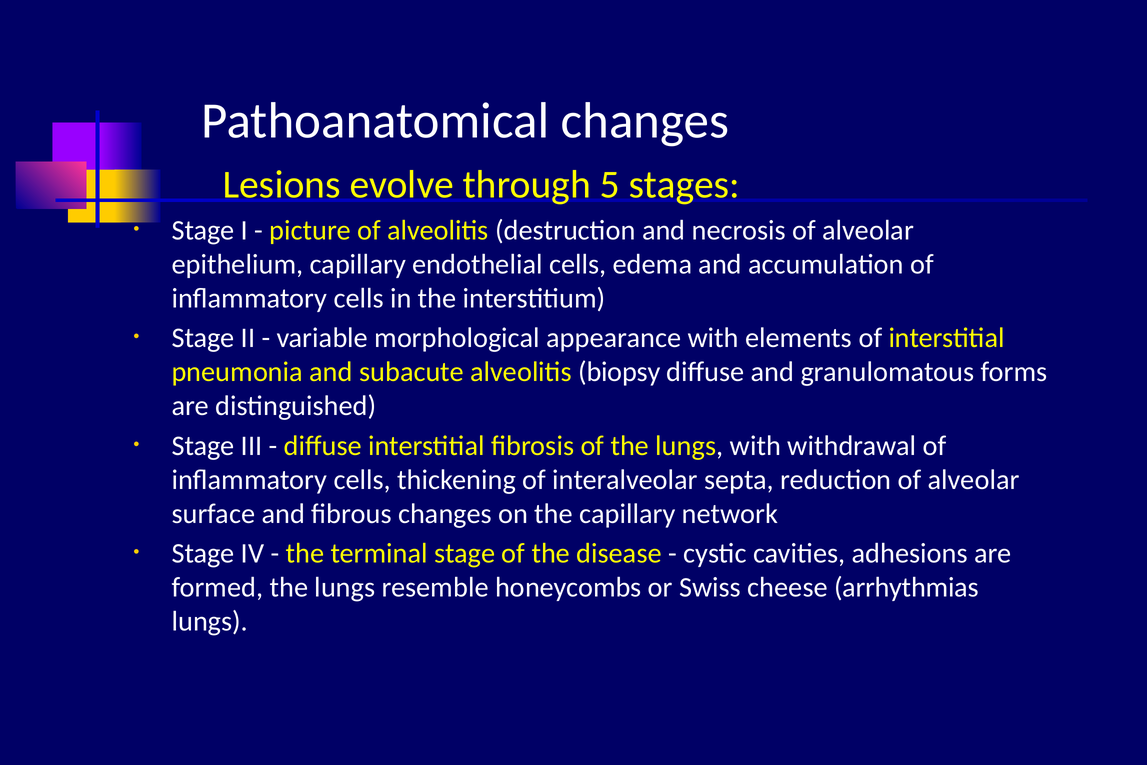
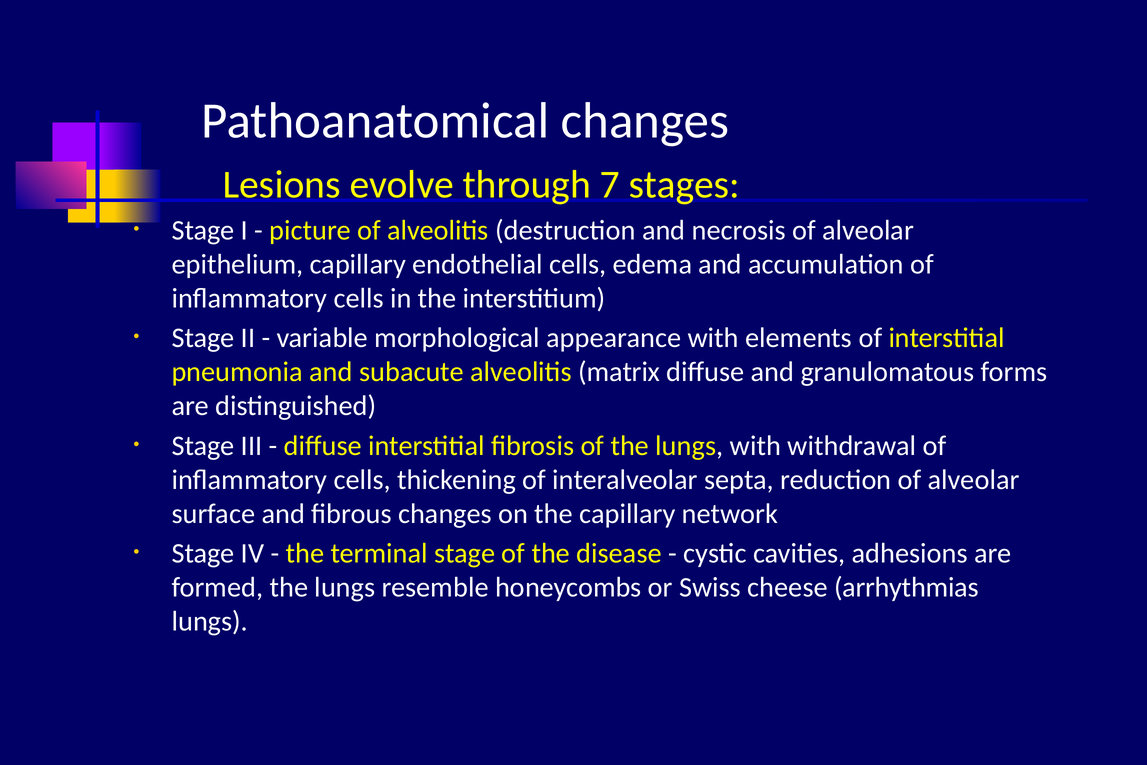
5: 5 -> 7 (610, 185)
biopsy: biopsy -> matrix (619, 372)
